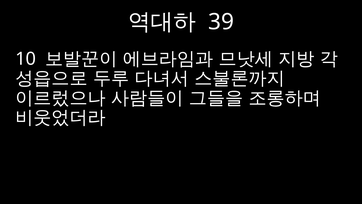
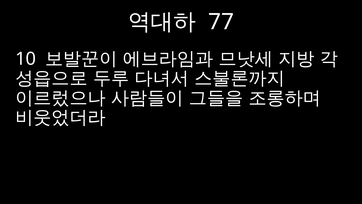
39: 39 -> 77 (221, 22)
